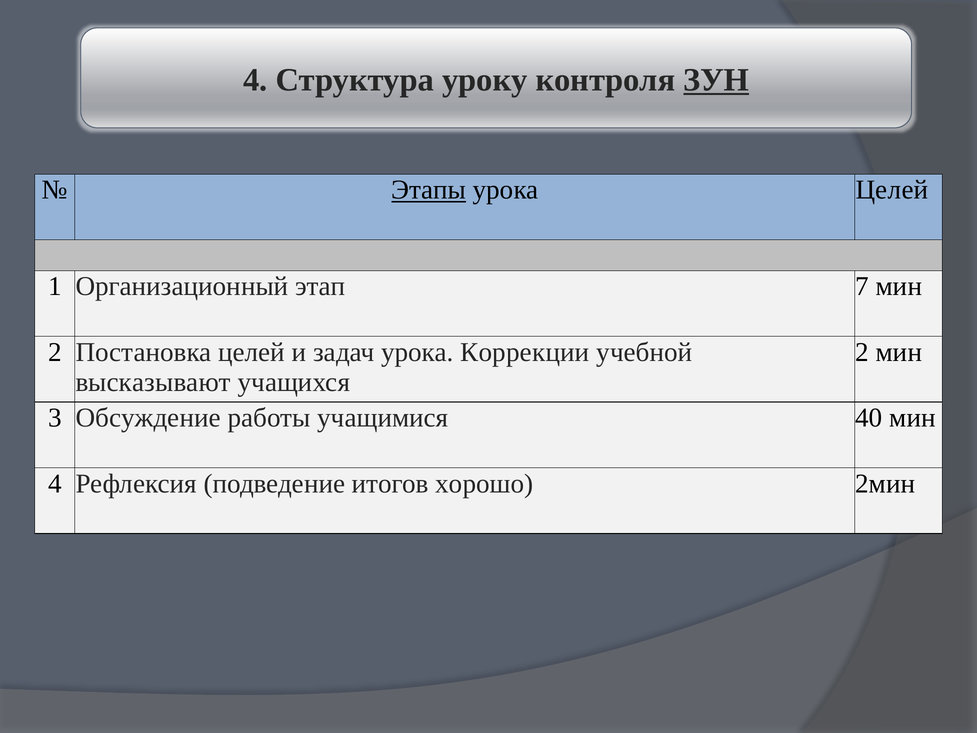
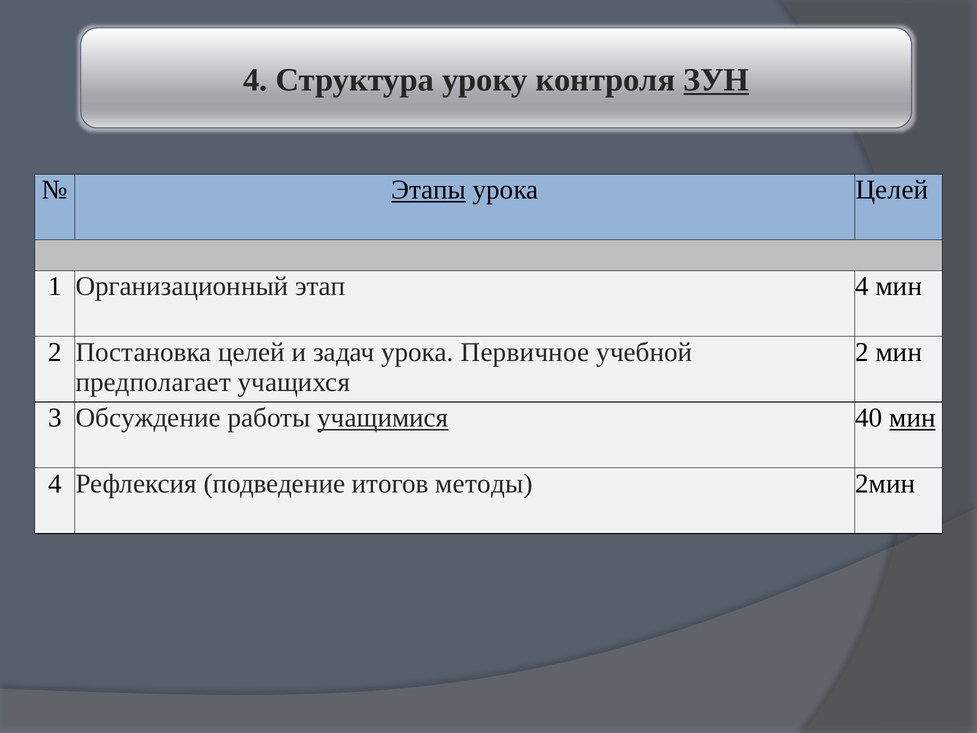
этап 7: 7 -> 4 (862, 286)
Коррекции: Коррекции -> Первичное (525, 352)
высказывают: высказывают -> предполагает (153, 382)
учащимися underline: none -> present (383, 418)
мин underline: none -> present (913, 418)
хорошо: хорошо -> методы (484, 484)
